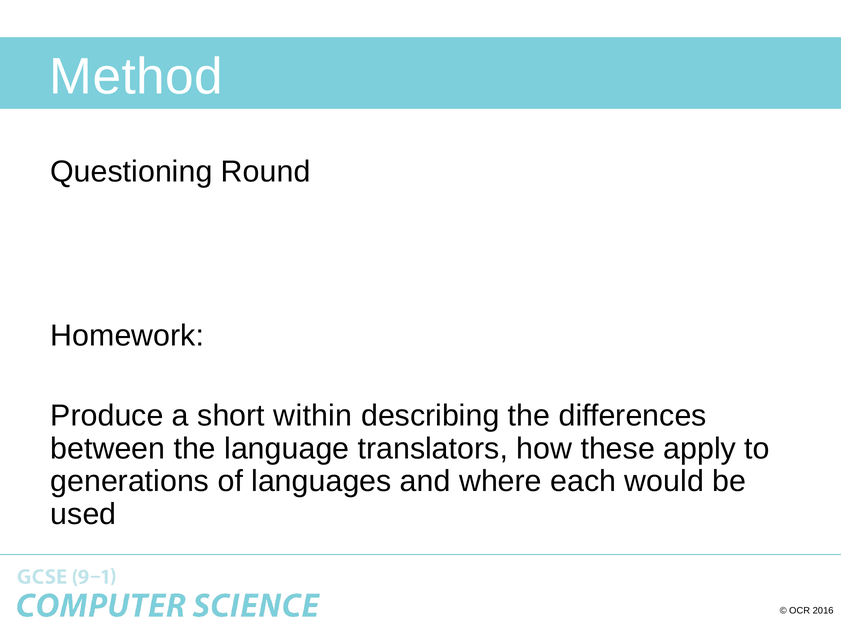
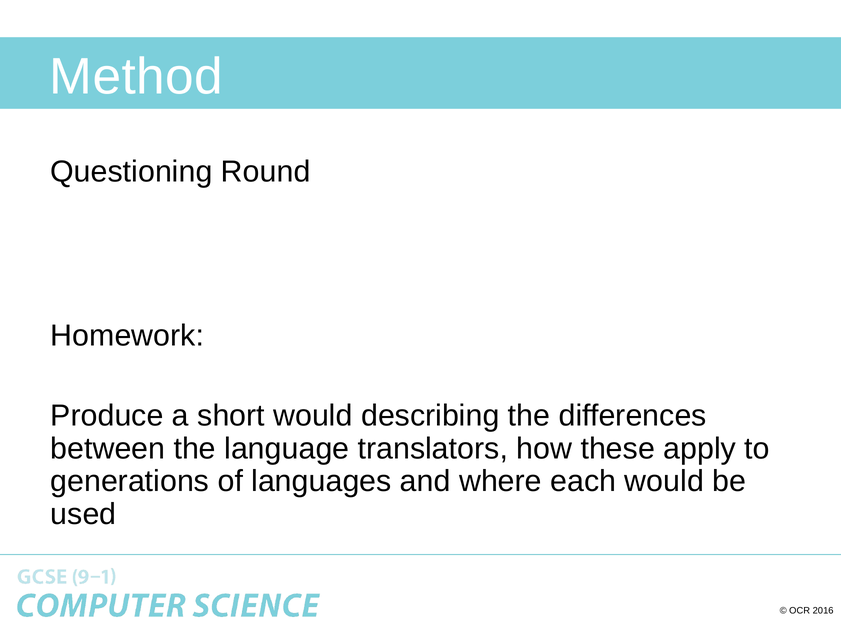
short within: within -> would (313, 416)
